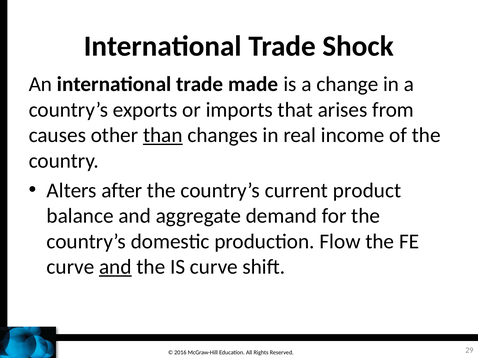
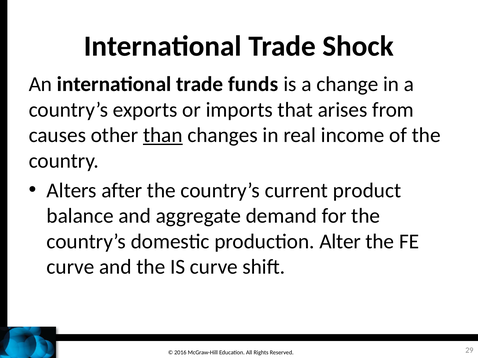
made: made -> funds (253, 84)
Flow: Flow -> Alter (340, 242)
and underline: present -> none (115, 267)
